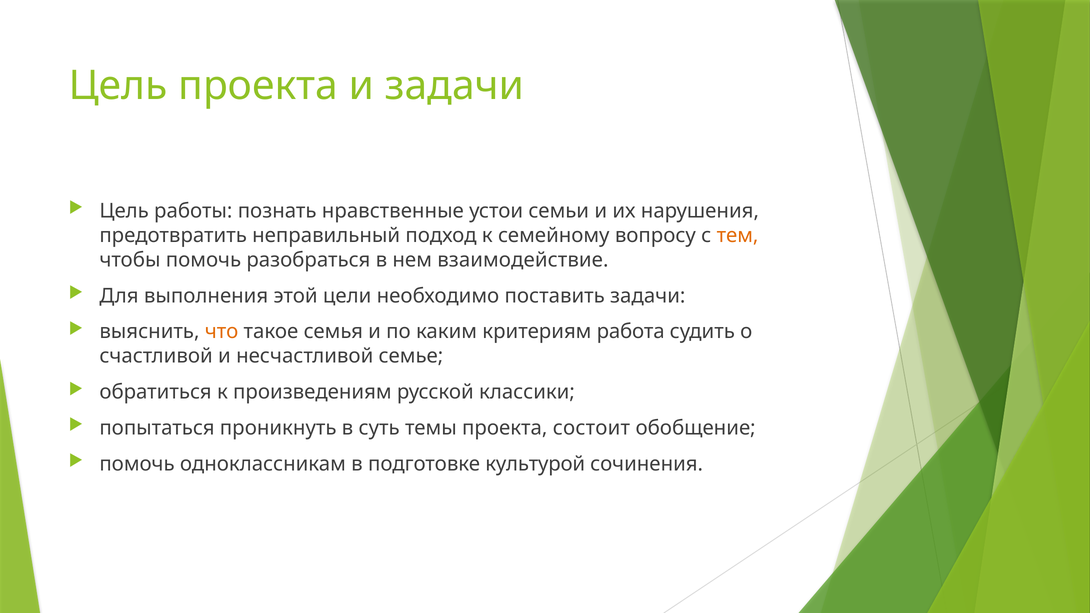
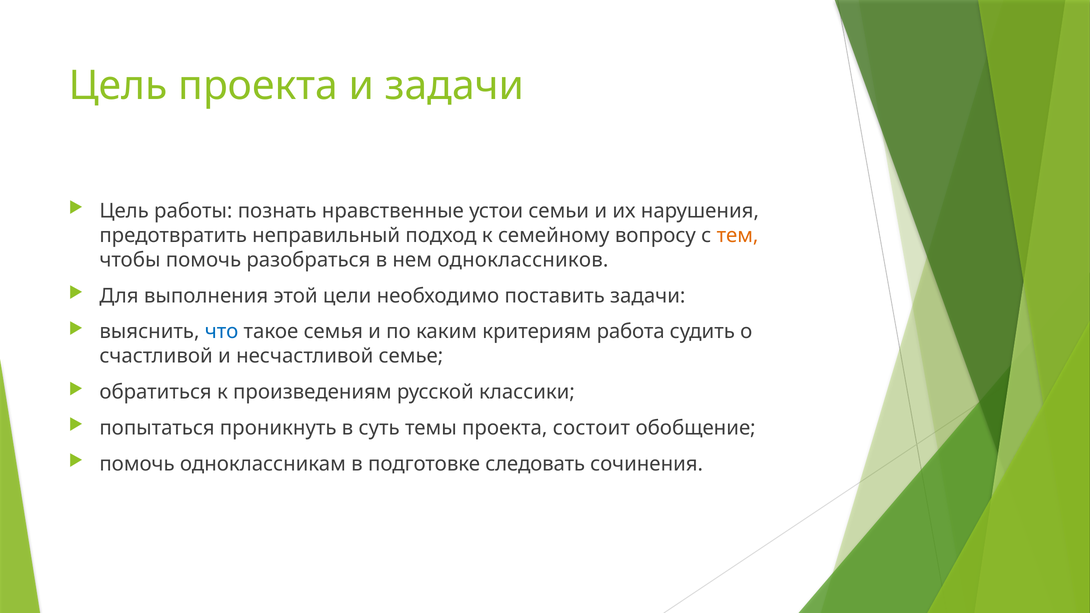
взаимодействие: взаимодействие -> одноклассников (523, 260)
что colour: orange -> blue (222, 332)
культурой: культурой -> следовать (535, 464)
